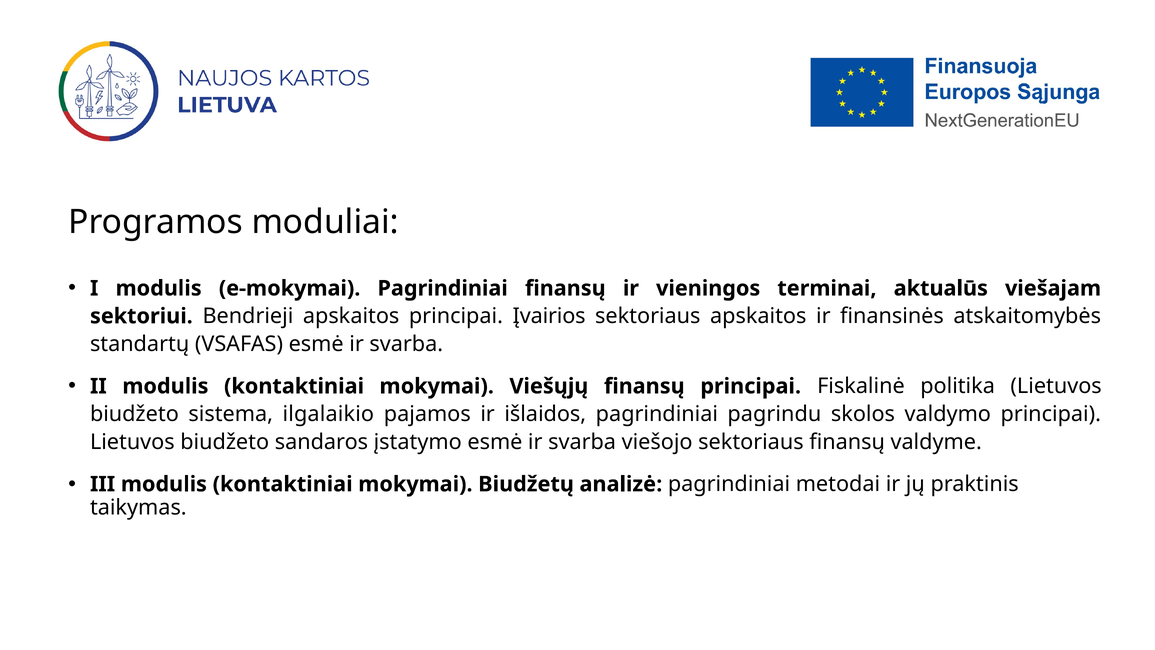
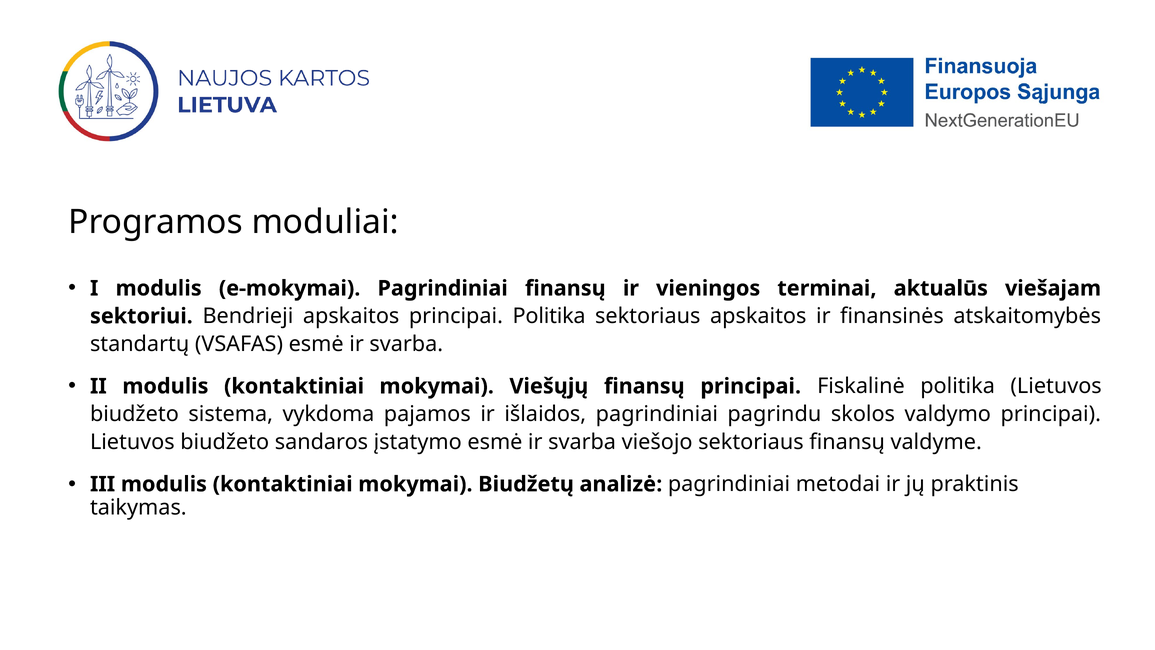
principai Įvairios: Įvairios -> Politika (549, 316)
ilgalaikio: ilgalaikio -> vykdoma (328, 414)
